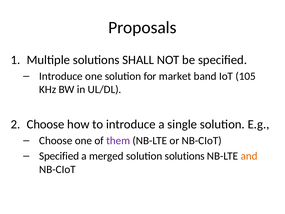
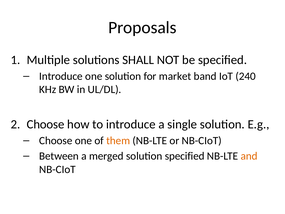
105: 105 -> 240 (246, 76)
them colour: purple -> orange (118, 140)
Specified: Specified -> Between (59, 156)
solution solutions: solutions -> specified (185, 156)
